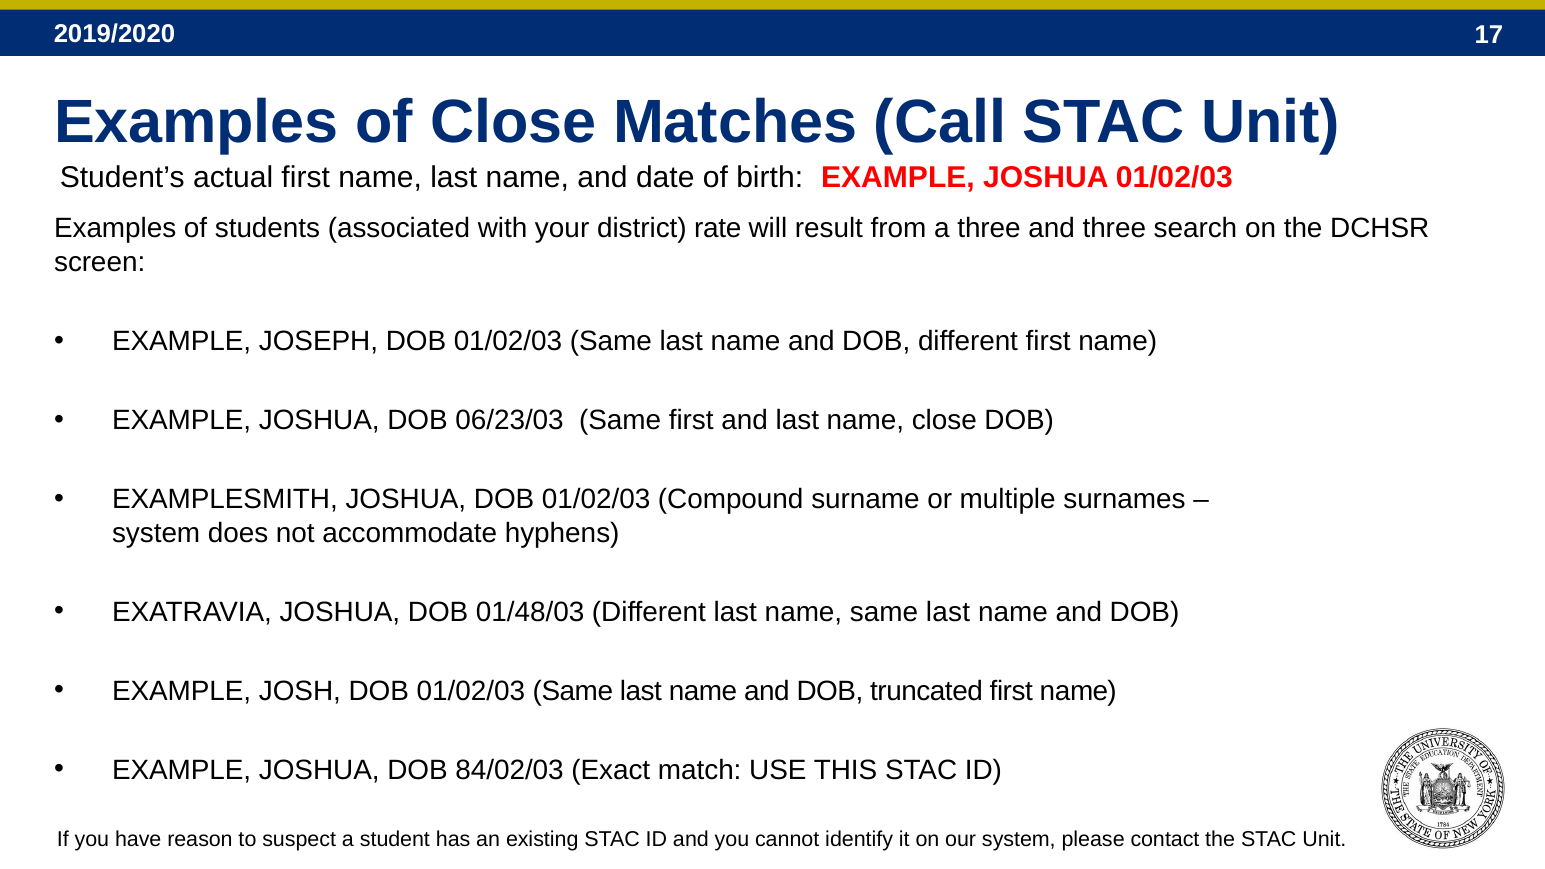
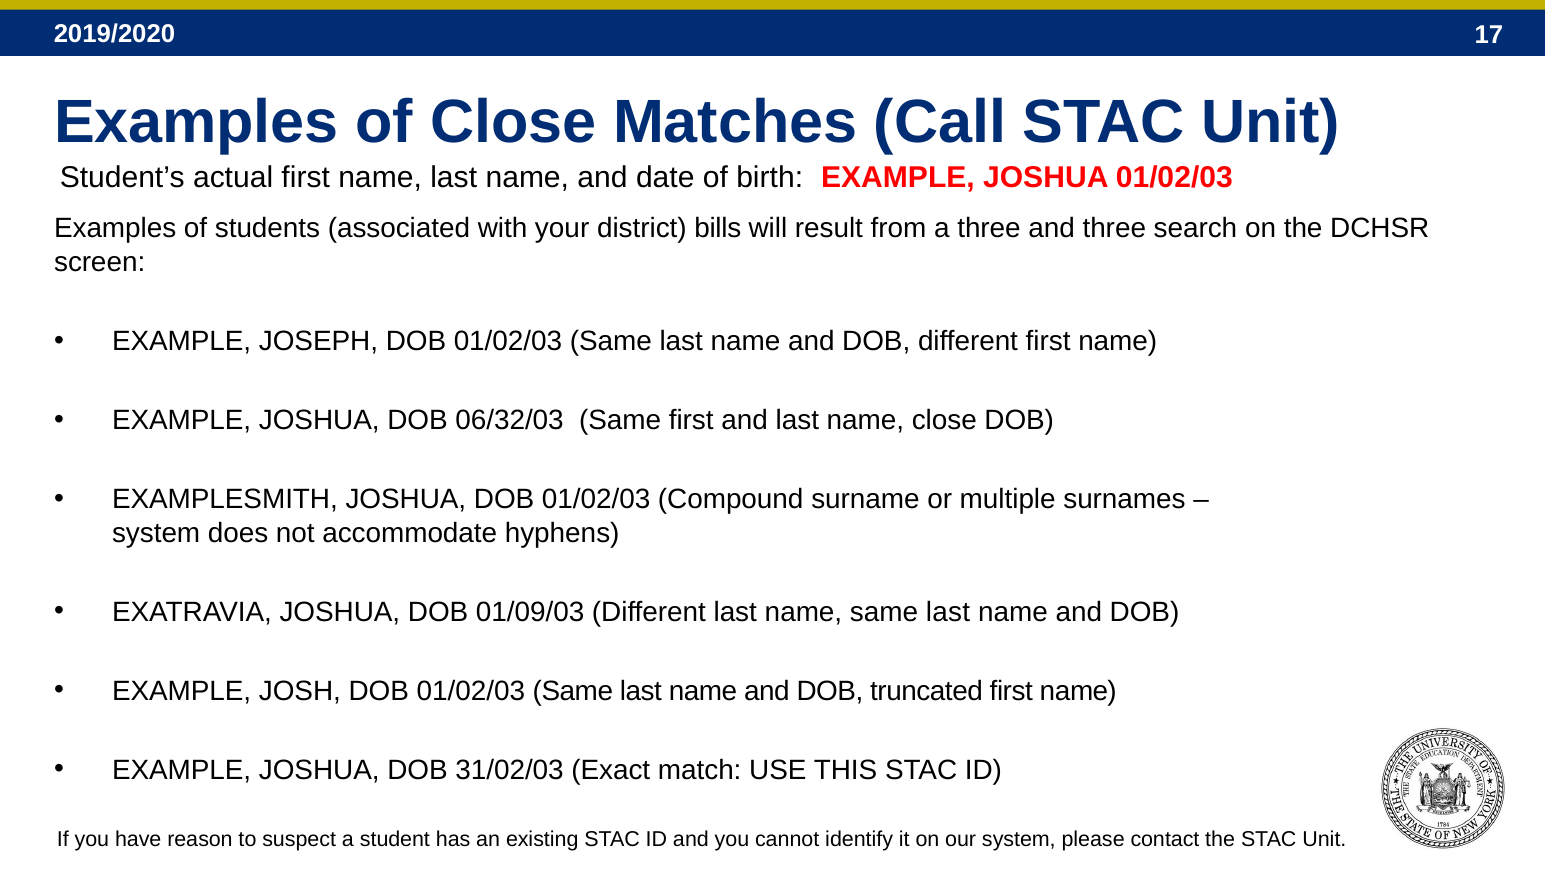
rate: rate -> bills (718, 229)
06/23/03: 06/23/03 -> 06/32/03 (510, 420)
01/48/03: 01/48/03 -> 01/09/03 (530, 612)
84/02/03: 84/02/03 -> 31/02/03 (510, 770)
